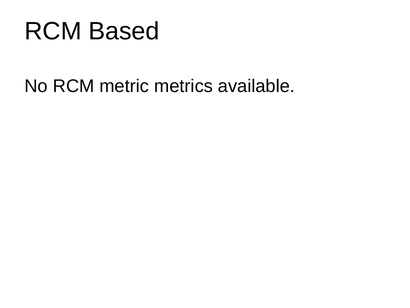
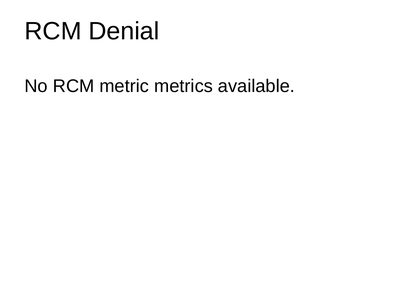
Based: Based -> Denial (124, 31)
